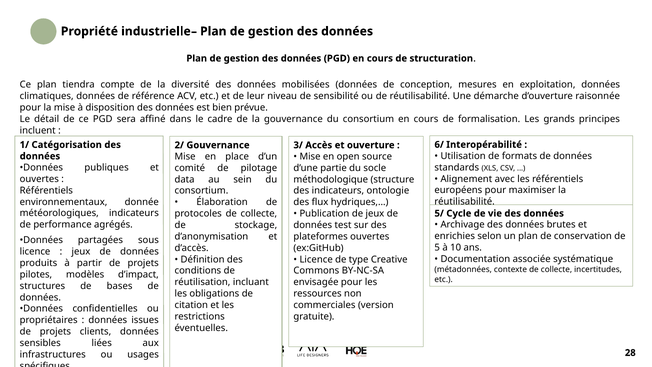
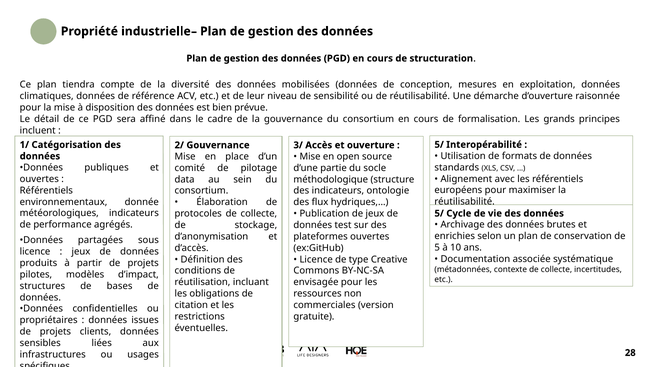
6/: 6/ -> 5/ (439, 145)
